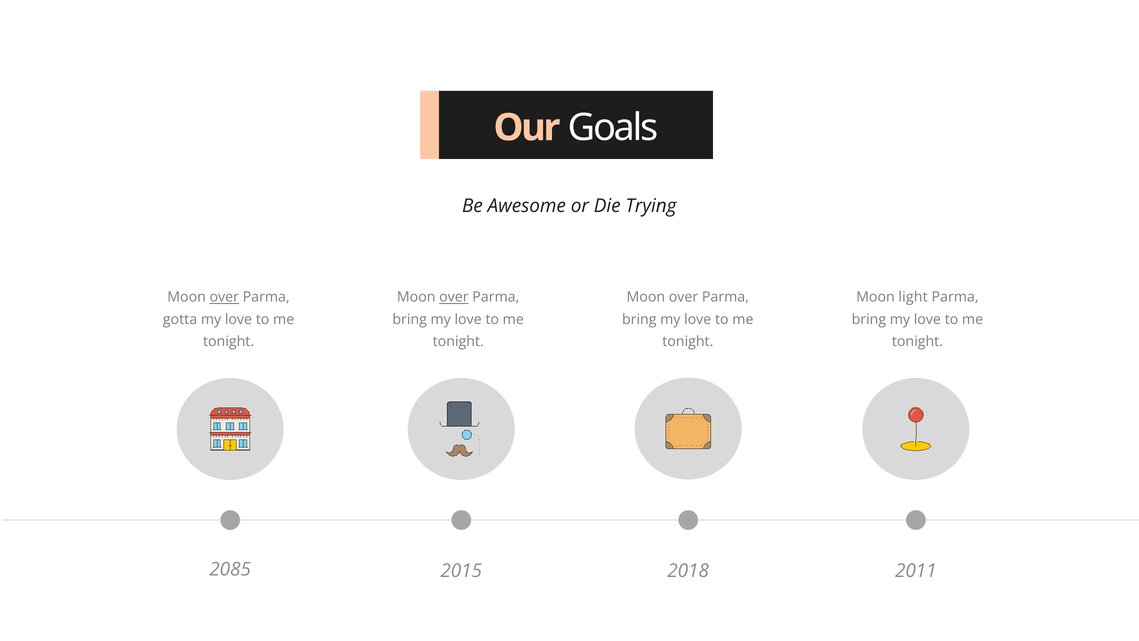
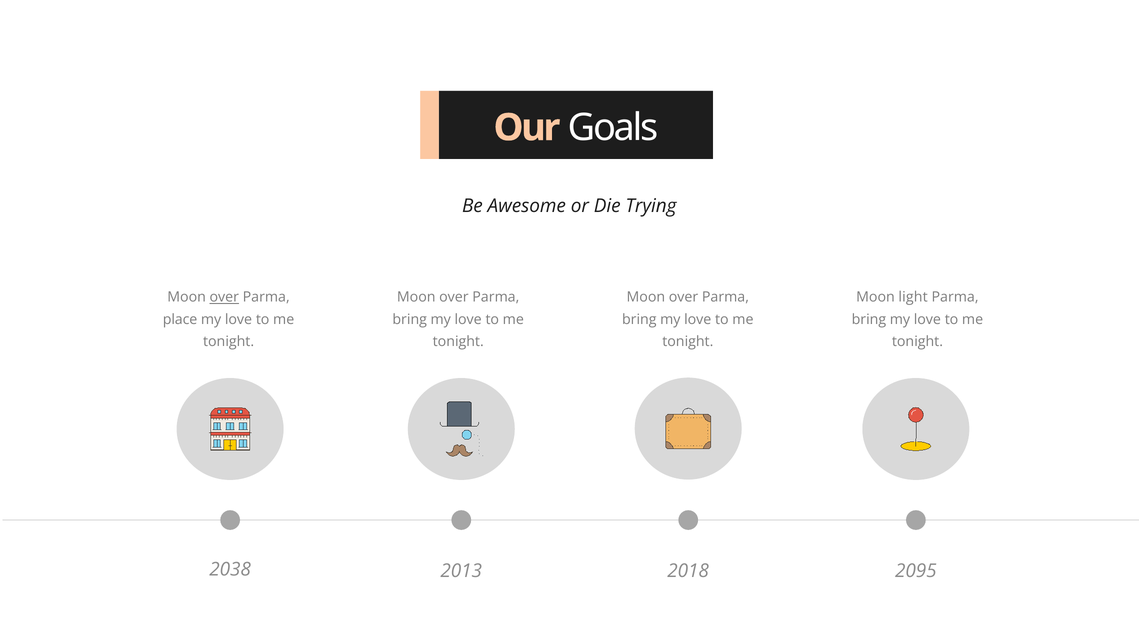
over underline: present -> none (454, 297)
gotta: gotta -> place (180, 319)
2085: 2085 -> 2038 (230, 569)
2015: 2015 -> 2013 (461, 571)
2011: 2011 -> 2095 (916, 571)
